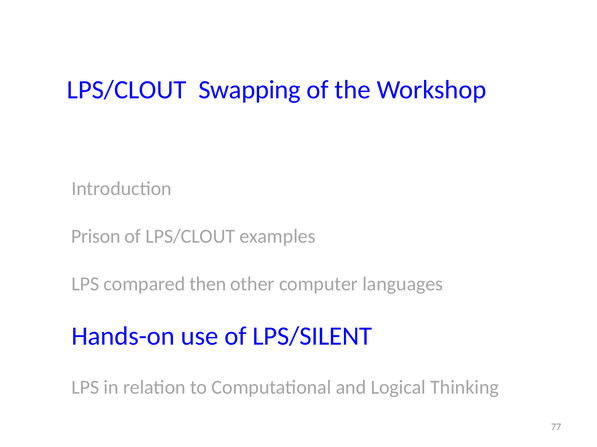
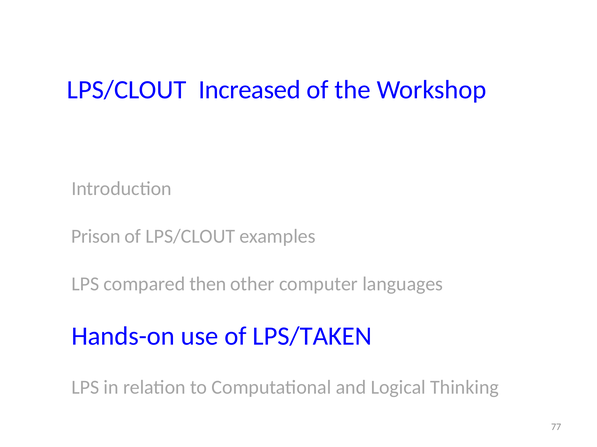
Swapping: Swapping -> Increased (250, 90)
LPS/SILENT: LPS/SILENT -> LPS/TAKEN (312, 337)
